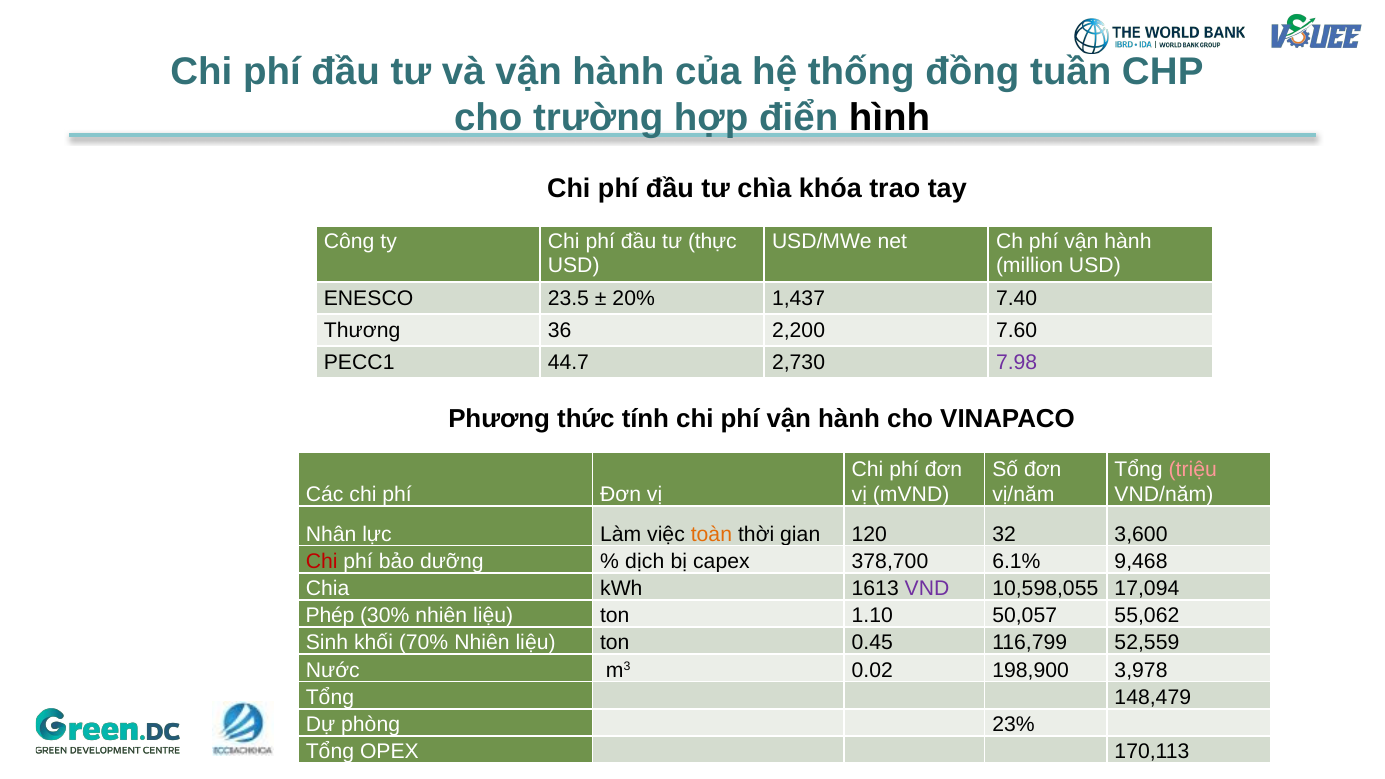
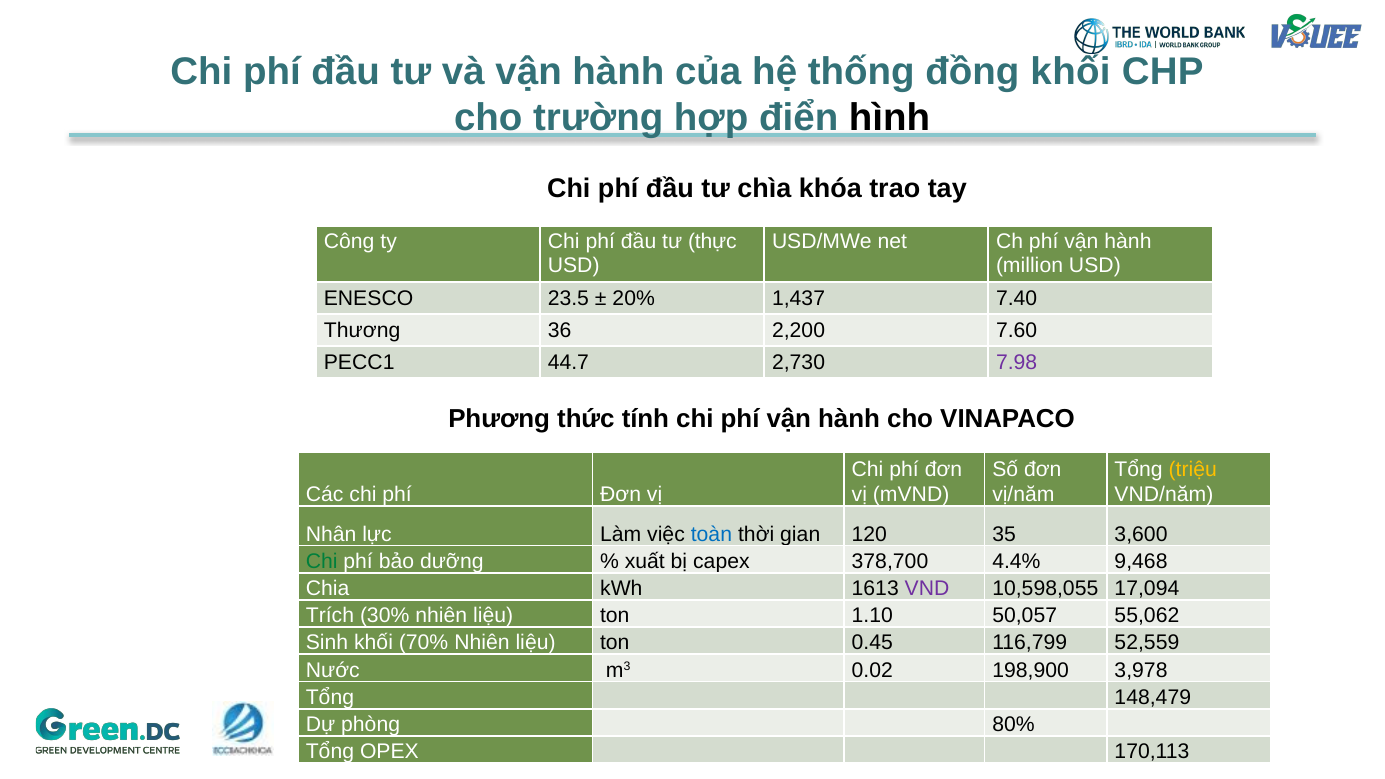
đồng tuần: tuần -> khối (1071, 72)
triệu colour: pink -> yellow (1193, 470)
toàn colour: orange -> blue (711, 534)
32: 32 -> 35 (1004, 534)
Chi colour: red -> green (322, 561)
dịch: dịch -> xuất (645, 561)
6.1%: 6.1% -> 4.4% (1016, 561)
Phép: Phép -> Trích (330, 616)
23%: 23% -> 80% (1013, 725)
